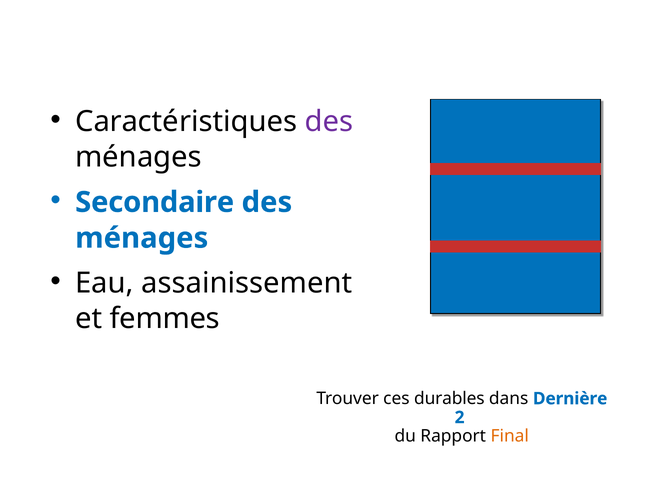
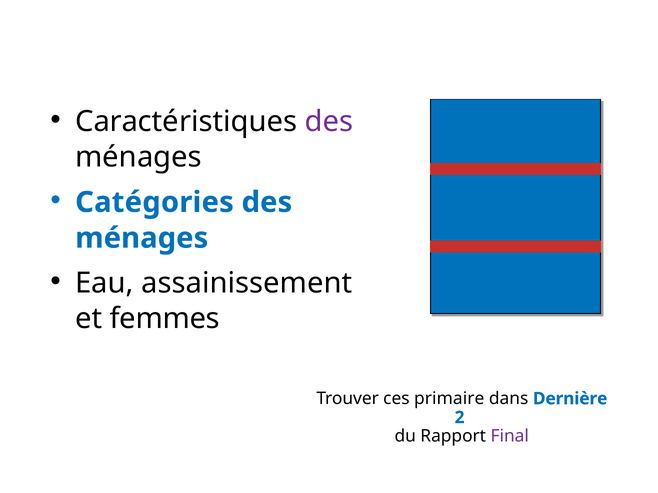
Secondaire: Secondaire -> Catégories (154, 202)
durables: durables -> primaire (449, 399)
Final colour: orange -> purple (510, 437)
